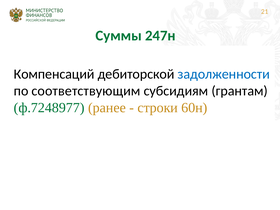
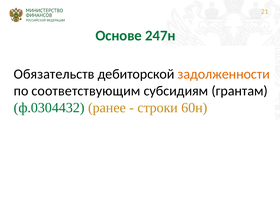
Суммы: Суммы -> Основе (119, 36)
Компенсаций: Компенсаций -> Обязательств (54, 74)
задолженности colour: blue -> orange (224, 74)
ф.7248977: ф.7248977 -> ф.0304432 (49, 108)
